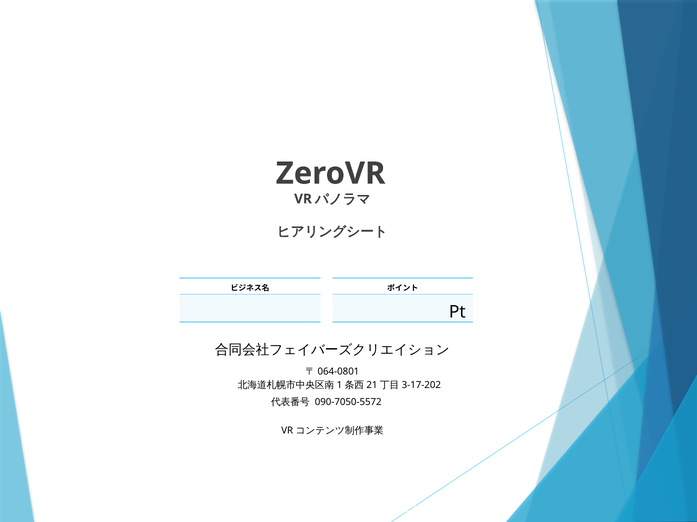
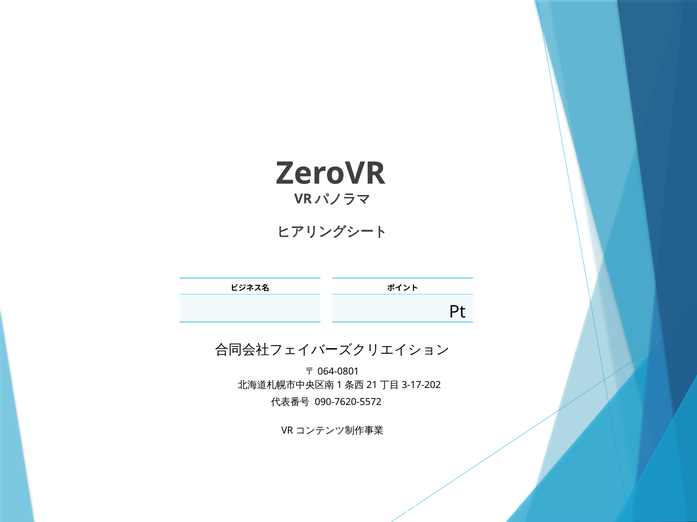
090-7050-5572: 090-7050-5572 -> 090-7620-5572 (348, 402)
